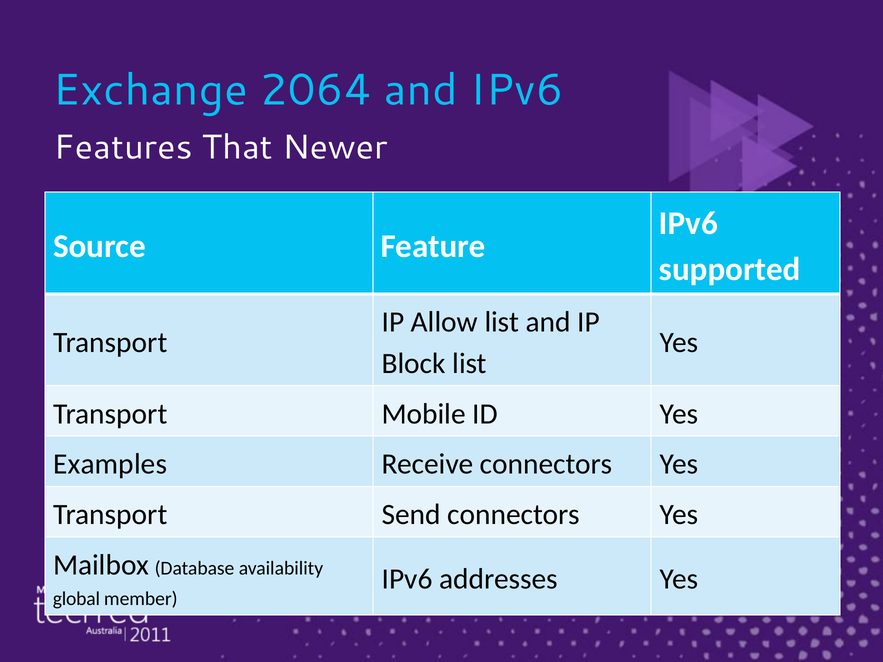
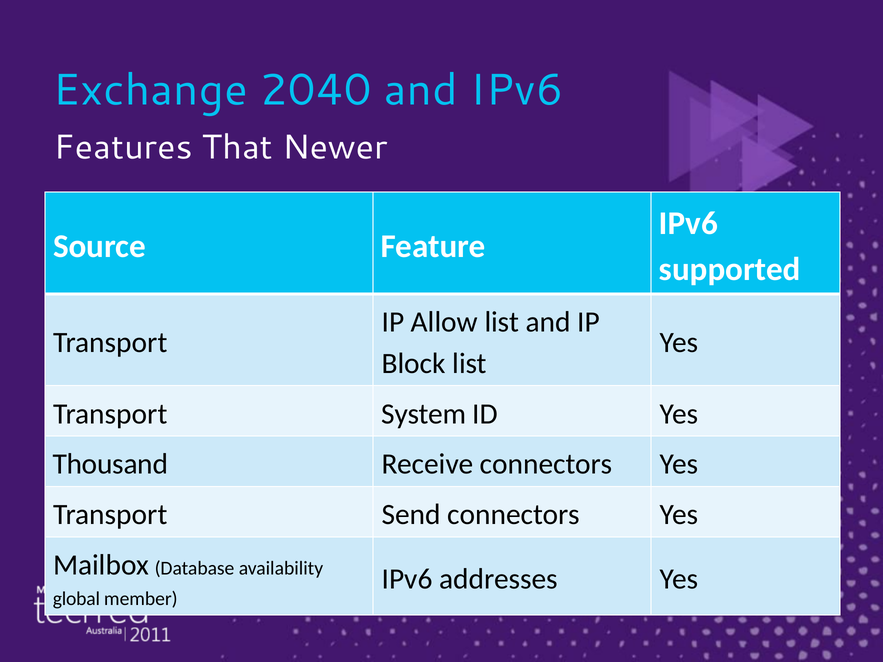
2064: 2064 -> 2040 (316, 90)
Mobile: Mobile -> System (424, 414)
Examples: Examples -> Thousand (110, 464)
